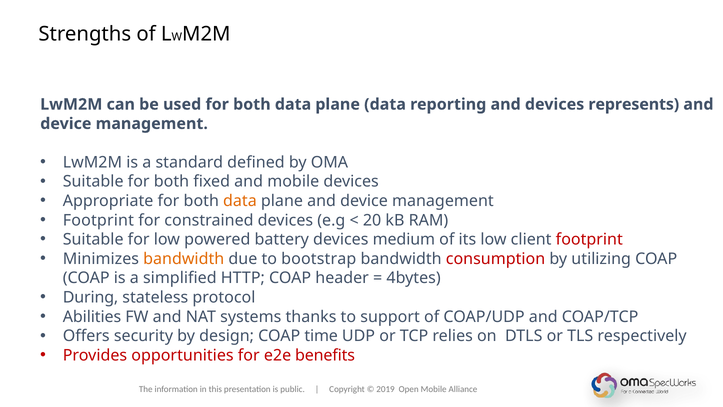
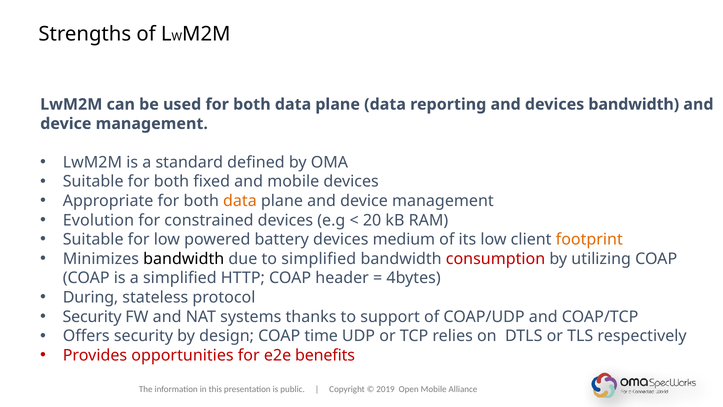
devices represents: represents -> bandwidth (634, 104)
Footprint: Footprint -> Evolution (98, 220)
footprint colour: red -> orange (589, 239)
bandwidth colour: orange -> black (184, 259)
to bootstrap: bootstrap -> simplified (319, 259)
Abilities: Abilities -> Security (92, 317)
